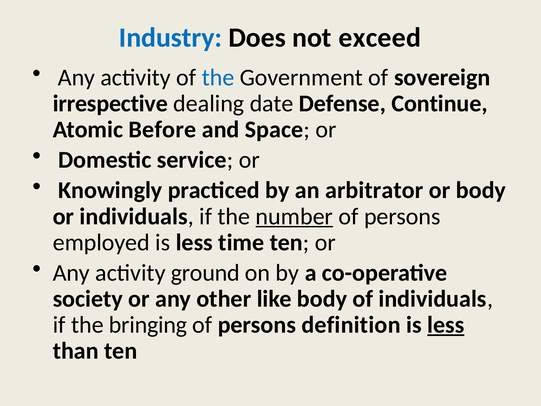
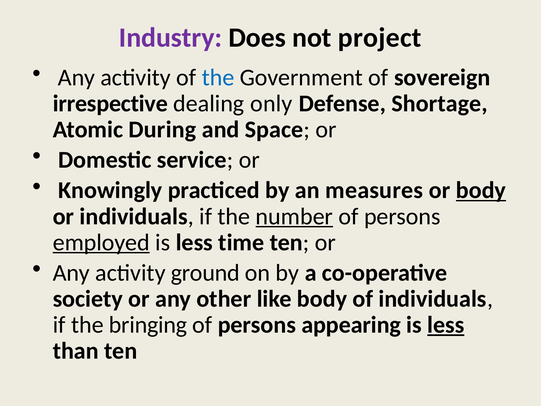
Industry colour: blue -> purple (171, 38)
exceed: exceed -> project (380, 38)
date: date -> only (271, 103)
Continue: Continue -> Shortage (439, 103)
Before: Before -> During (162, 129)
arbitrator: arbitrator -> measures (374, 190)
body underline: none -> present (481, 190)
employed underline: none -> present (101, 242)
definition: definition -> appearing (351, 325)
